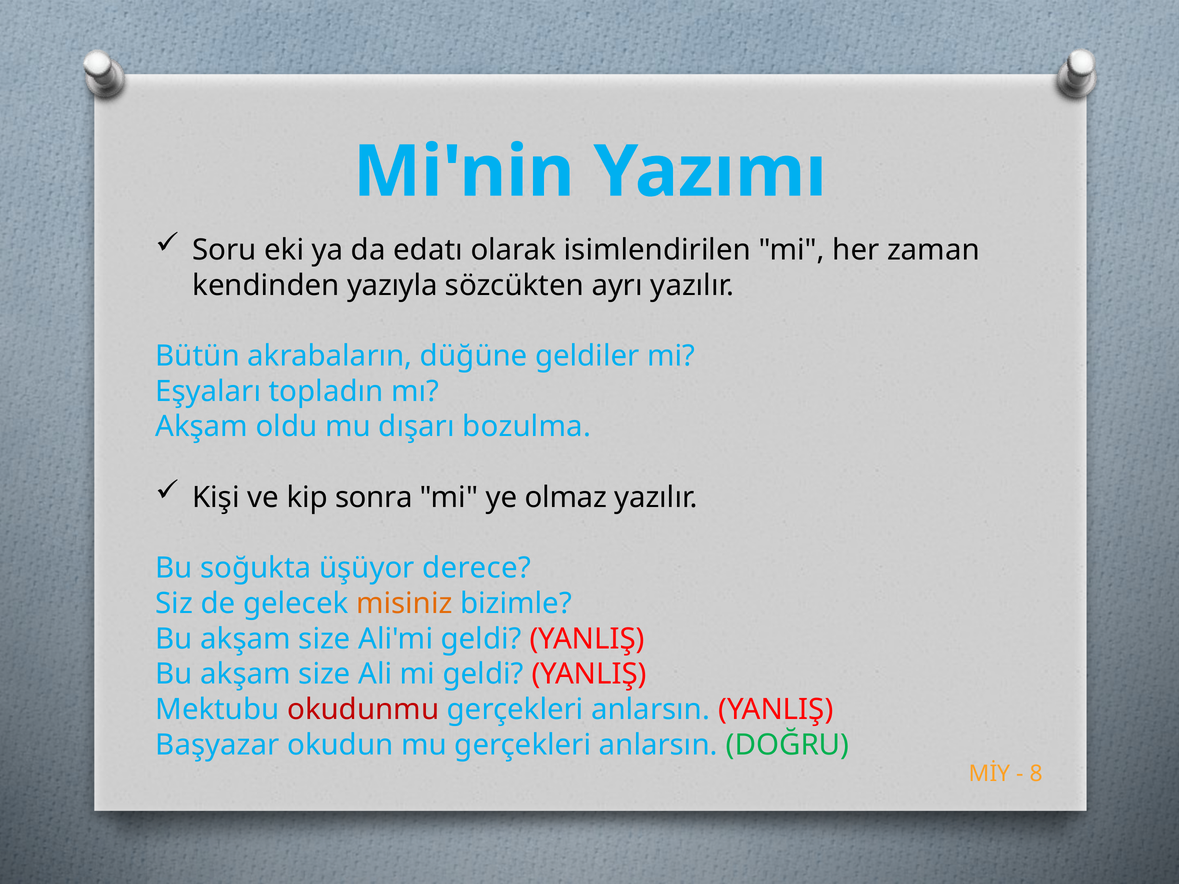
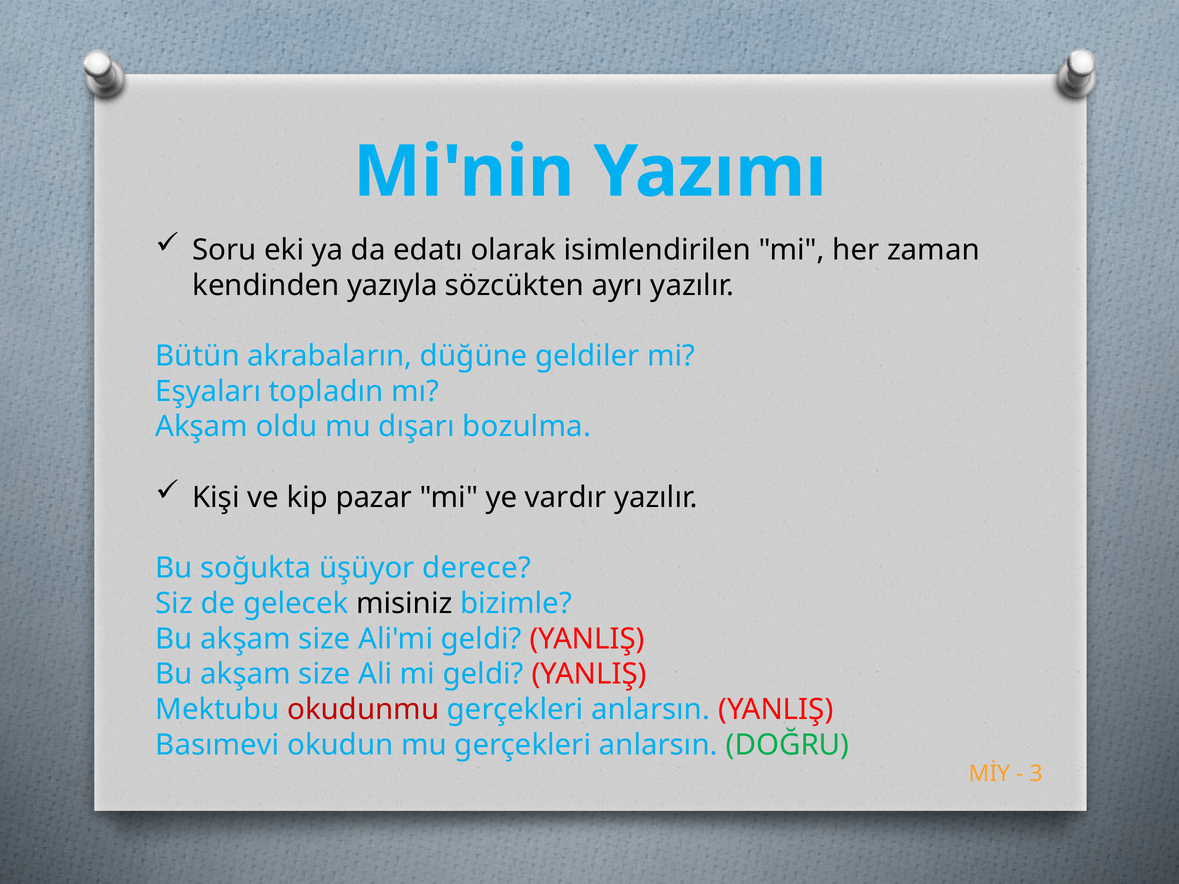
sonra: sonra -> pazar (374, 498)
olmaz: olmaz -> vardır (566, 498)
misiniz colour: orange -> black (404, 604)
Başyazar: Başyazar -> Basımevi (217, 745)
8: 8 -> 3 (1036, 774)
